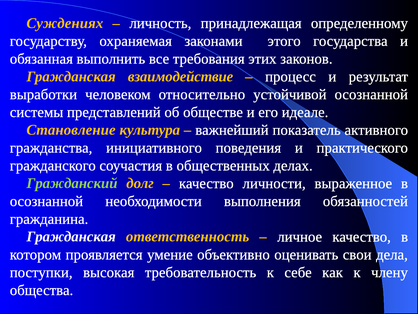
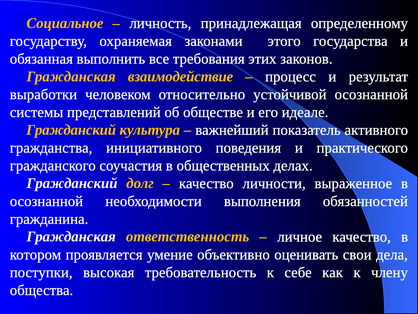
Суждениях: Суждениях -> Социальное (65, 23)
Становление: Становление -> Гражданский (71, 130)
Гражданский colour: light green -> white (72, 183)
